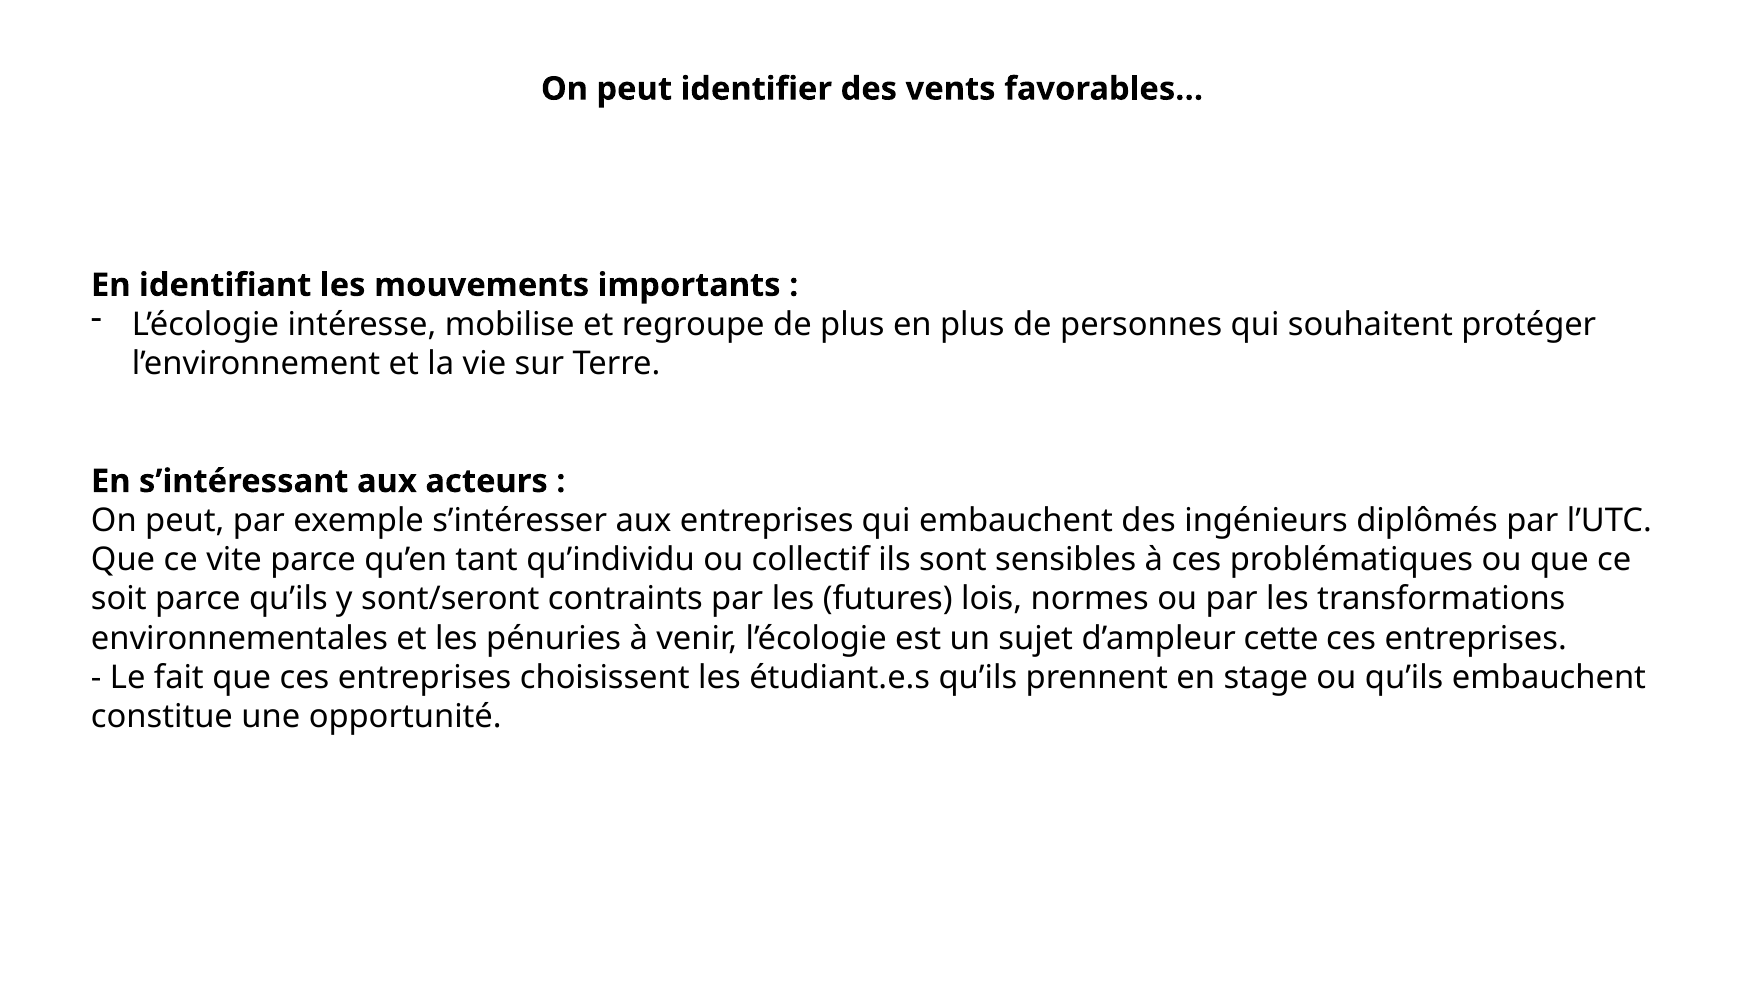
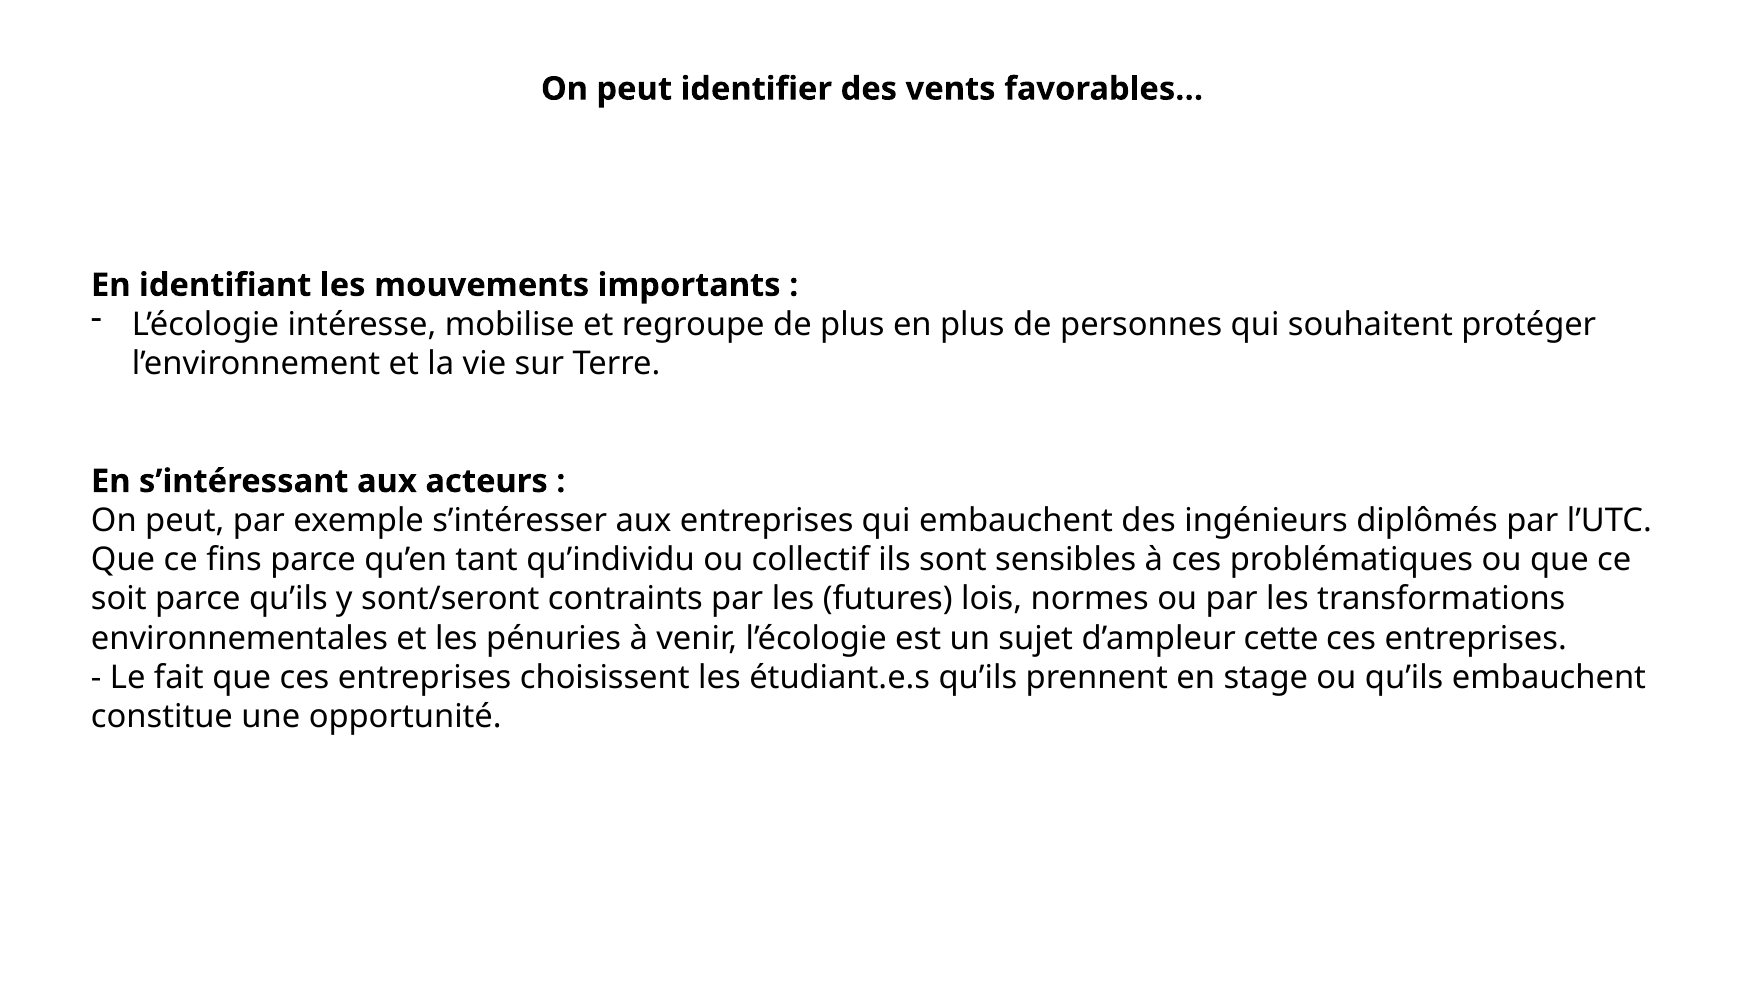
vite: vite -> fins (234, 560)
